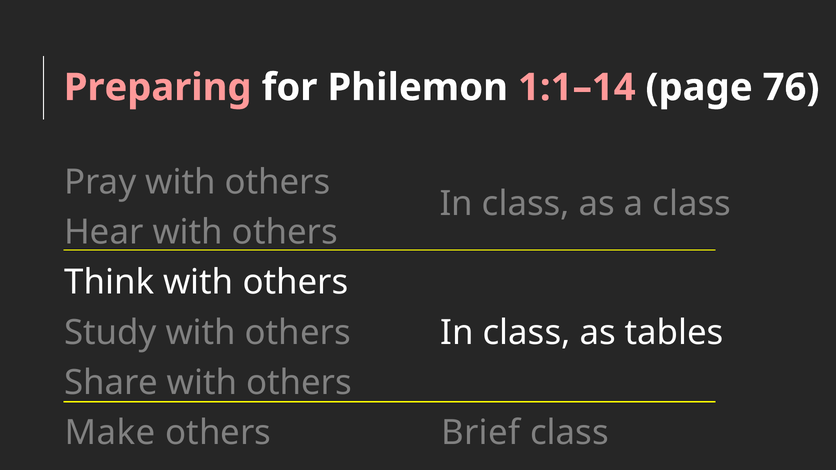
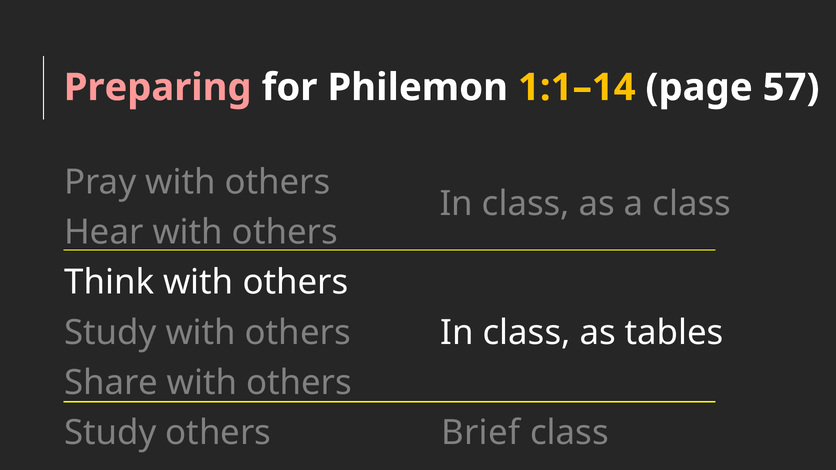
1:1–14 colour: pink -> yellow (577, 88)
76: 76 -> 57 (791, 88)
Make: Make -> Study (110, 433)
